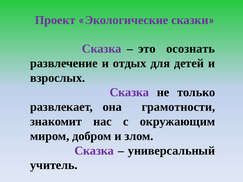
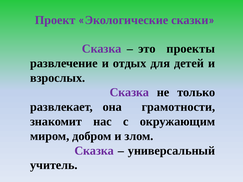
осознать: осознать -> проекты (191, 49)
